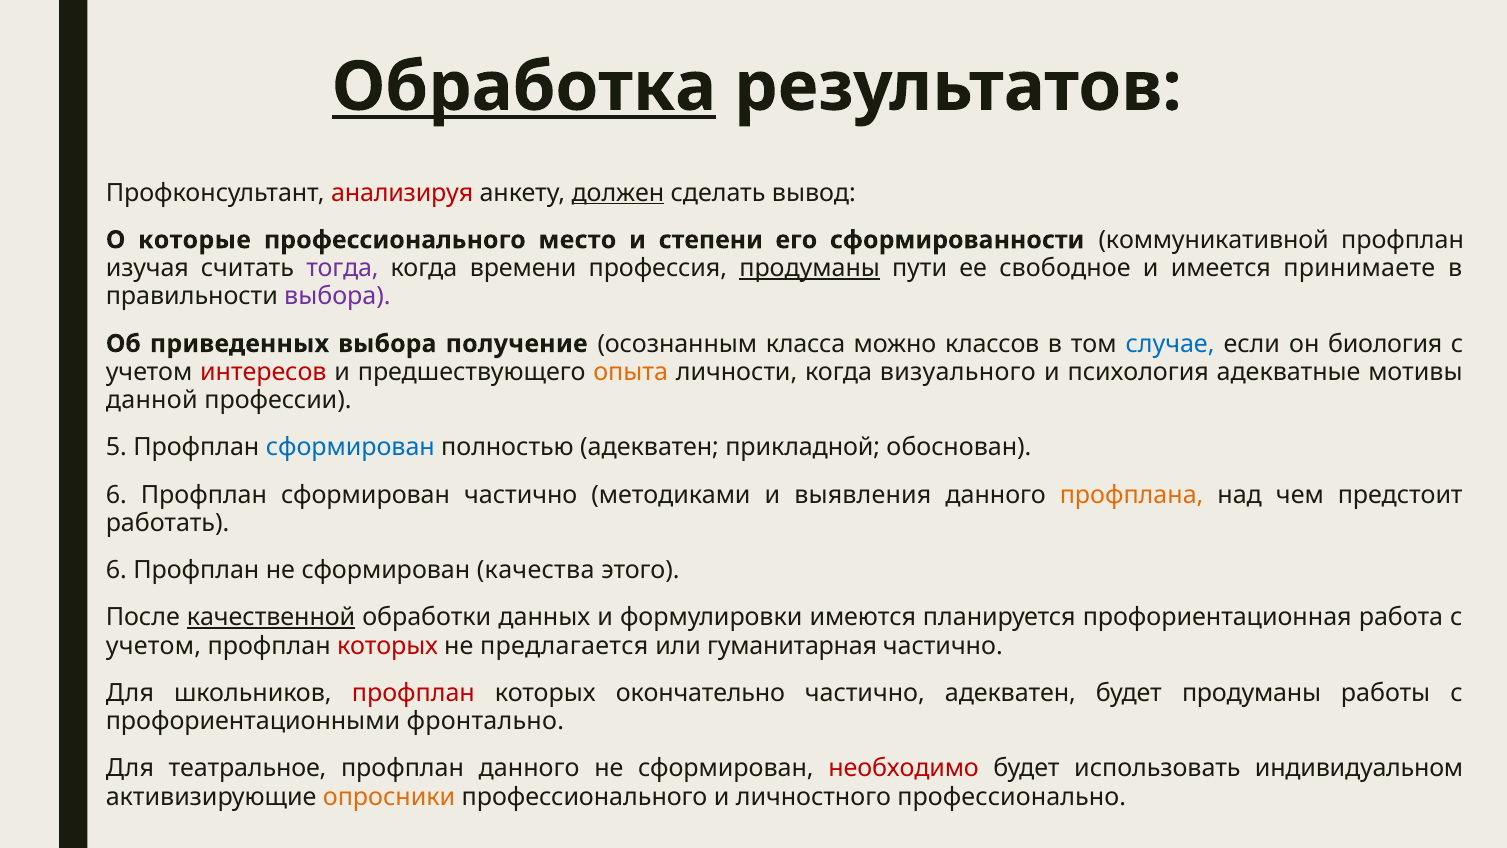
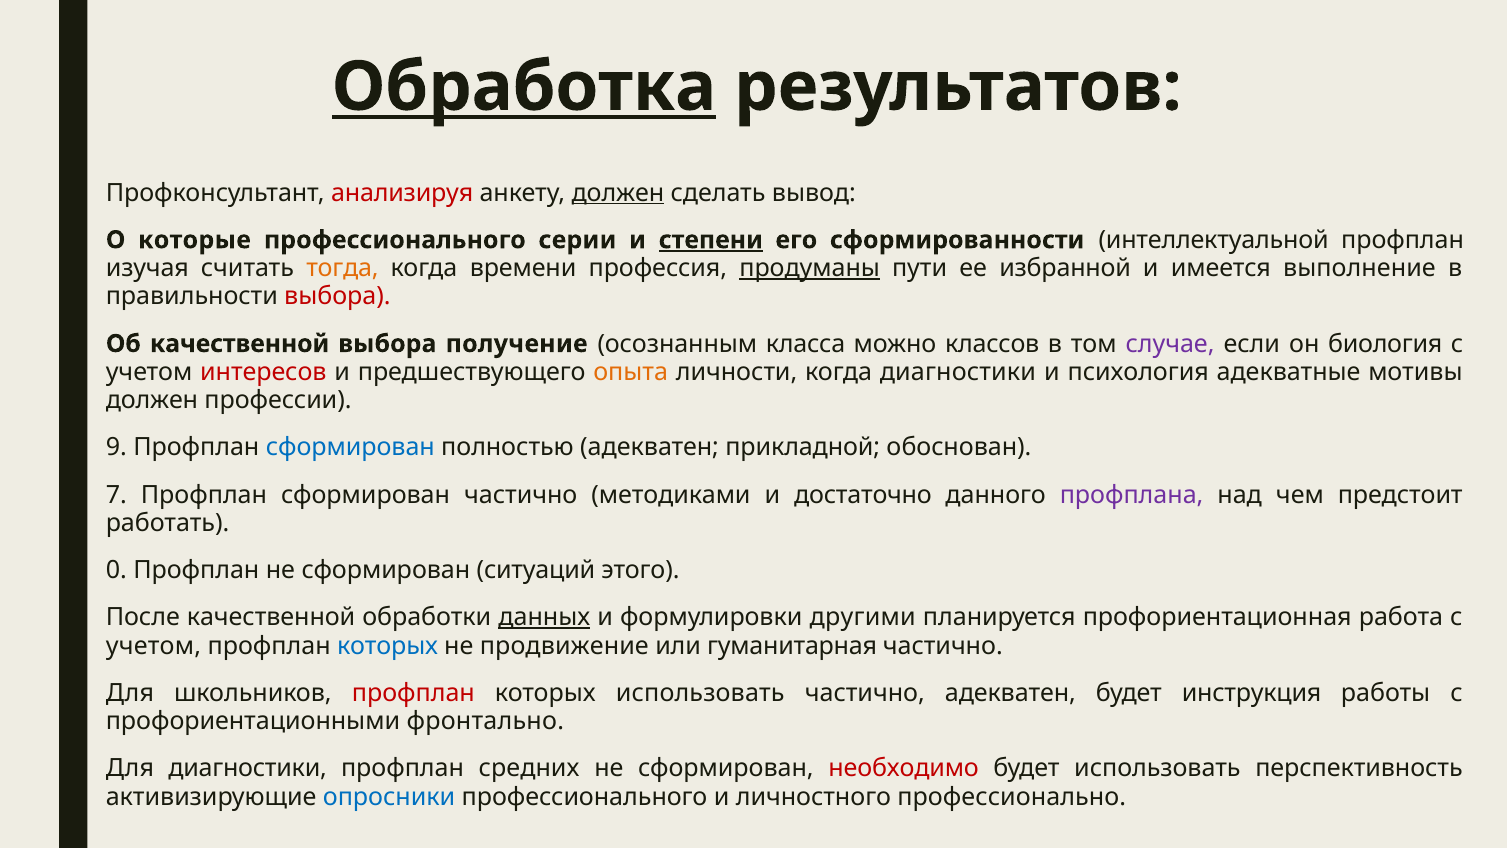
место: место -> серии (577, 240)
степени underline: none -> present (711, 240)
коммуникативной: коммуникативной -> интеллектуальной (1214, 240)
тогда colour: purple -> orange (342, 268)
свободное: свободное -> избранной (1065, 268)
принимаете: принимаете -> выполнение (1359, 268)
выбора colour: purple -> red (337, 296)
Об приведенных: приведенных -> качественной (240, 344)
случае colour: blue -> purple (1170, 344)
когда визуального: визуального -> диагностики (958, 372)
данной: данной -> должен (152, 400)
5: 5 -> 9 (116, 447)
6: 6 -> 7 (116, 495)
выявления: выявления -> достаточно (863, 495)
профплана colour: orange -> purple (1132, 495)
6: 6 -> 0 (116, 570)
качества: качества -> ситуаций (536, 570)
качественной underline: present -> none (271, 617)
данных underline: none -> present (544, 617)
имеются: имеются -> другими (863, 617)
которых colour: red -> blue (388, 646)
предлагается: предлагается -> продвижение (564, 646)
которых окончательно: окончательно -> использовать (700, 693)
будет продуманы: продуманы -> инструкция (1252, 693)
Для театральное: театральное -> диагностики (248, 768)
профплан данного: данного -> средних (529, 768)
индивидуальном: индивидуальном -> перспективность (1359, 768)
опросники colour: orange -> blue (389, 796)
